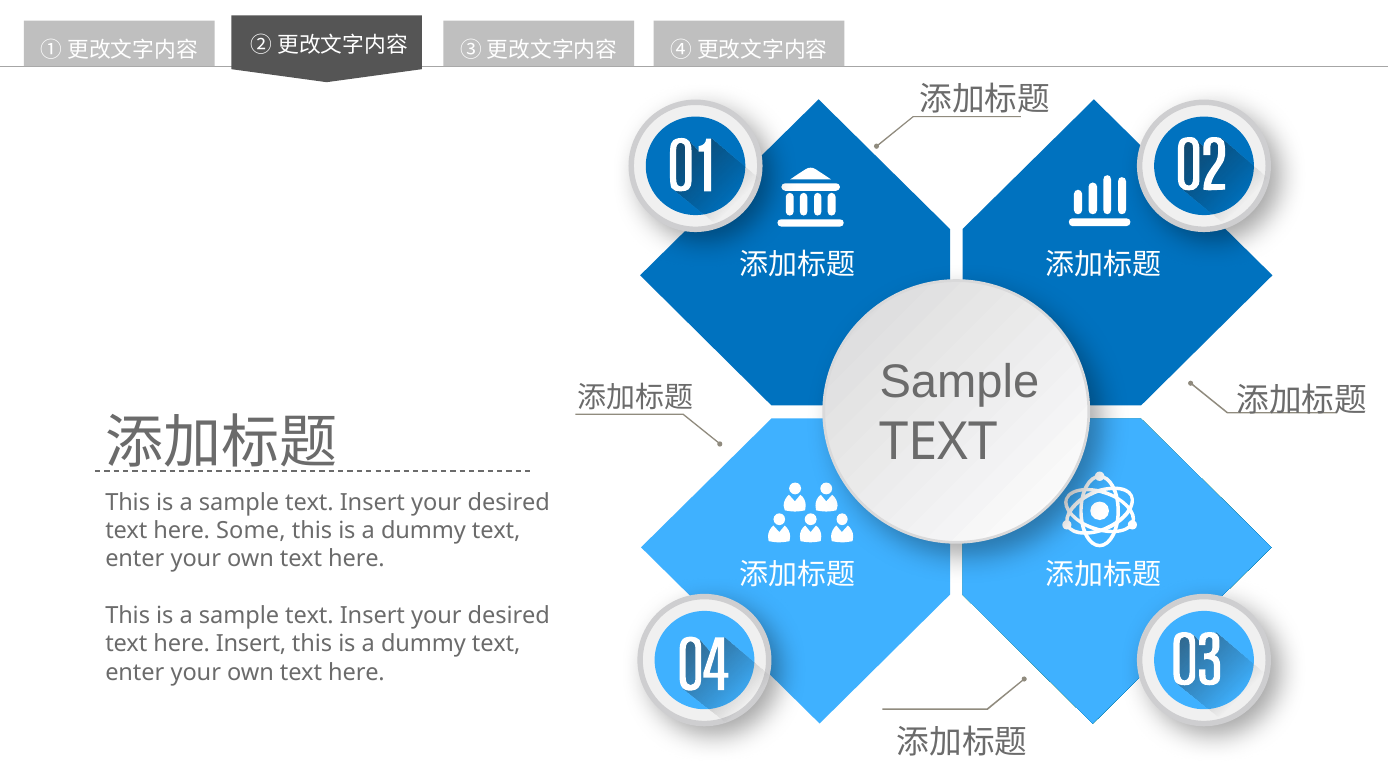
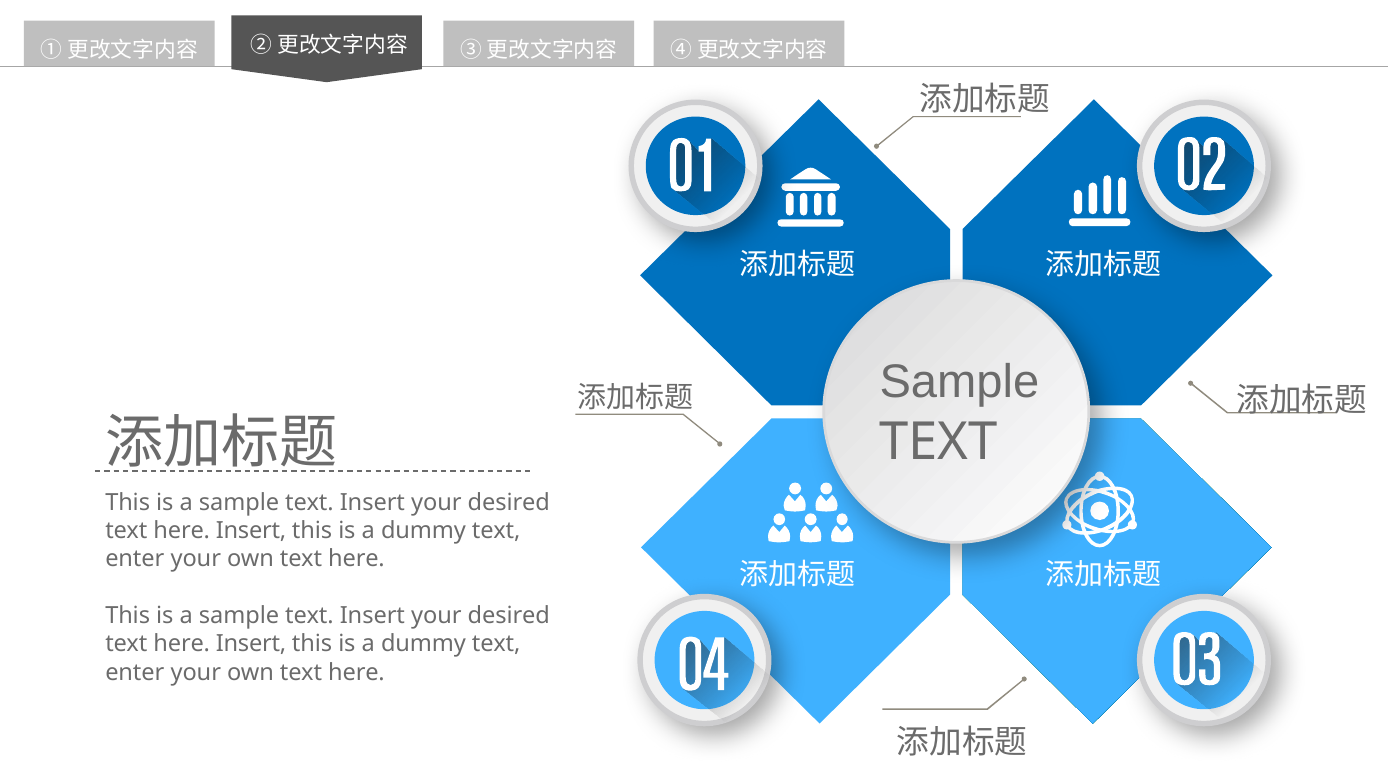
Some: Some -> Insert (251, 531)
